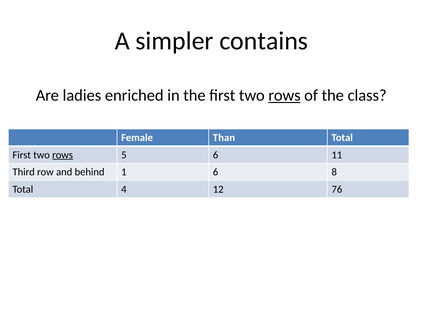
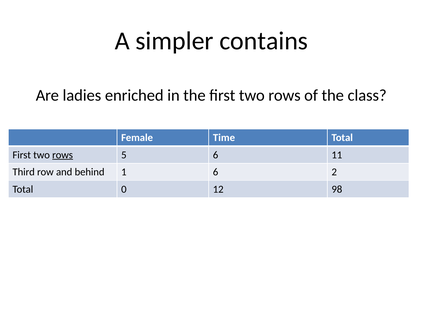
rows underline: present -> none (285, 95)
Than: Than -> Time (224, 137)
8: 8 -> 2 (334, 172)
4: 4 -> 0 (124, 189)
76: 76 -> 98 (337, 189)
